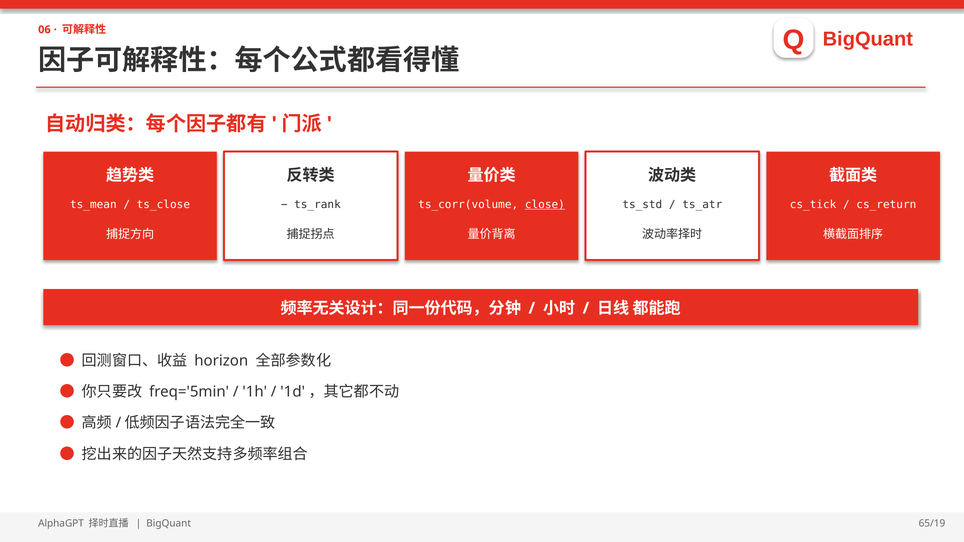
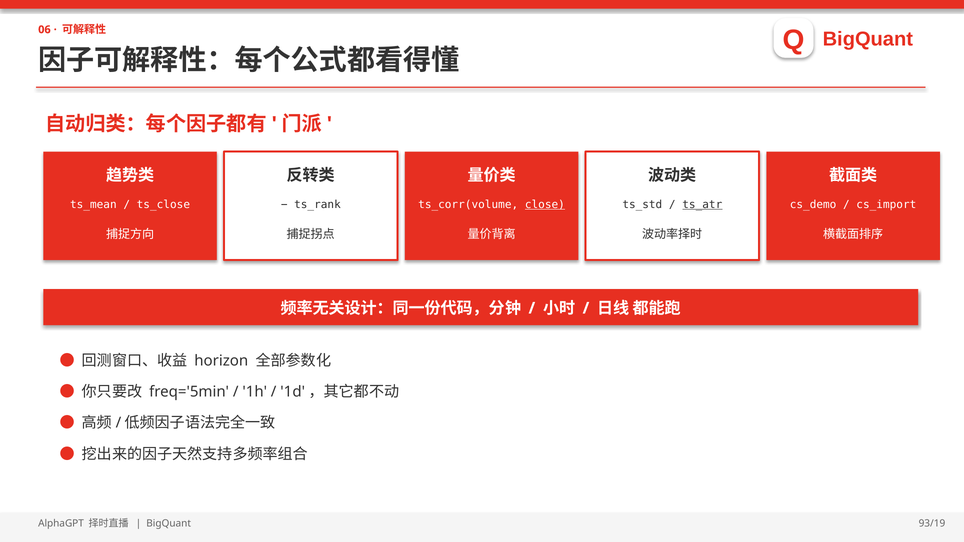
ts_atr underline: none -> present (702, 205)
cs_tick: cs_tick -> cs_demo (813, 205)
cs_return: cs_return -> cs_import (886, 205)
65/19: 65/19 -> 93/19 (932, 524)
